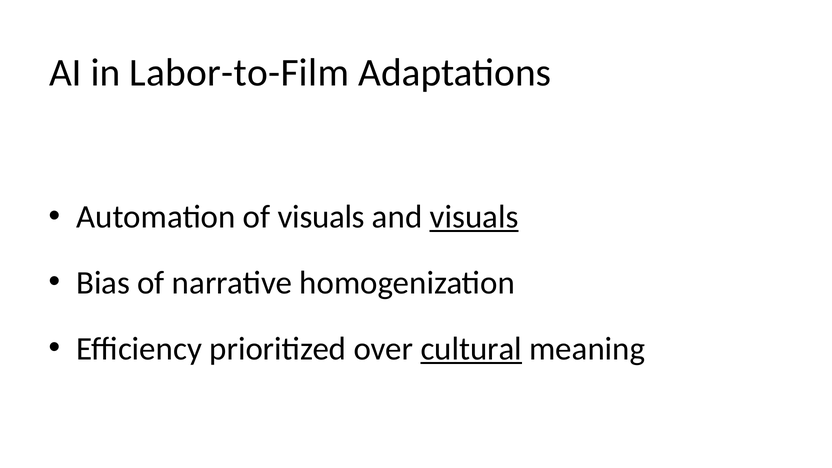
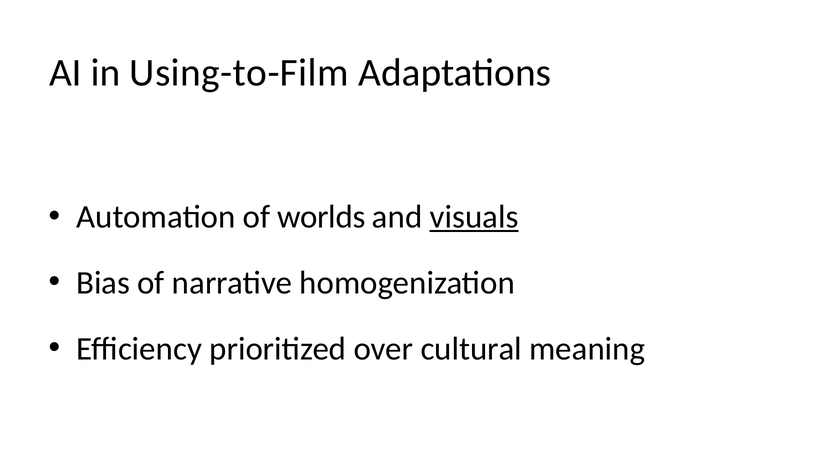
Labor-to-Film: Labor-to-Film -> Using-to-Film (239, 73)
of visuals: visuals -> worlds (321, 217)
cultural underline: present -> none (471, 349)
